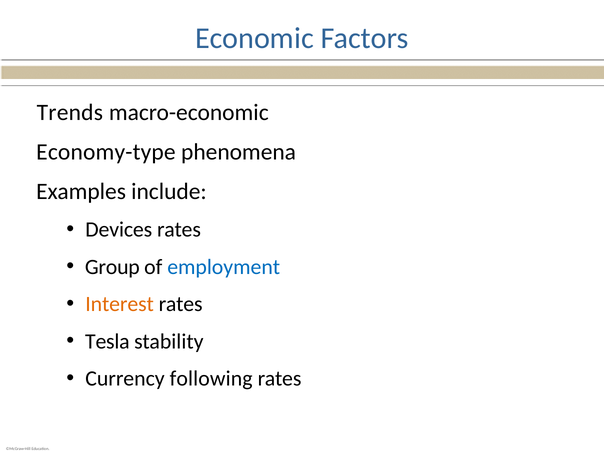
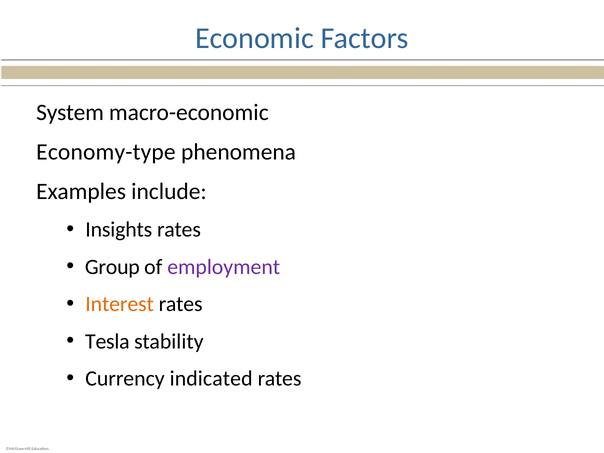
Trends: Trends -> System (70, 112)
Devices: Devices -> Insights (119, 230)
employment colour: blue -> purple (224, 267)
following: following -> indicated (211, 379)
